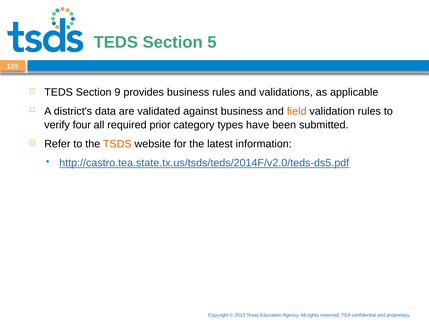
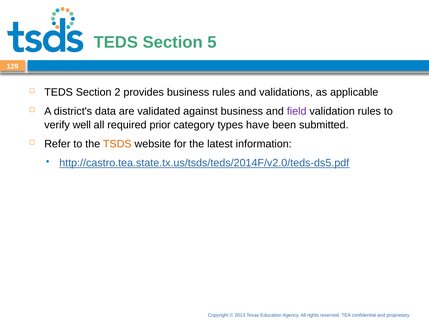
9: 9 -> 2 (117, 92)
field colour: orange -> purple (297, 111)
four: four -> well (82, 125)
